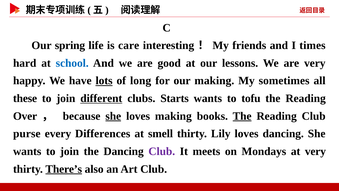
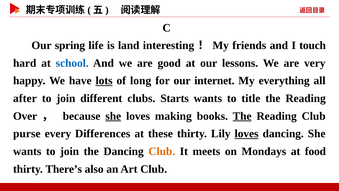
care: care -> land (129, 45)
times: times -> touch (313, 45)
our making: making -> internet (214, 81)
sometimes: sometimes -> everything (284, 81)
these: these -> after (25, 98)
different underline: present -> none (101, 98)
tofu: tofu -> title (251, 98)
smell: smell -> these (160, 133)
loves underline: none -> present (247, 133)
Club colour: purple -> orange (162, 151)
at very: very -> food (315, 151)
There’s underline: present -> none (64, 169)
